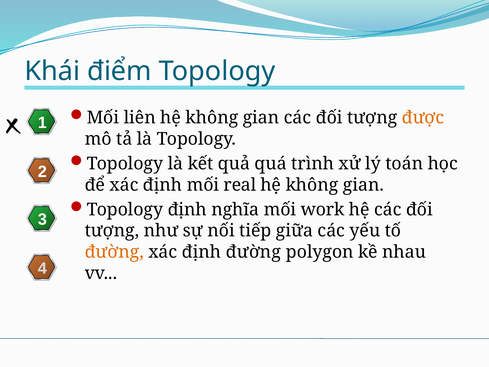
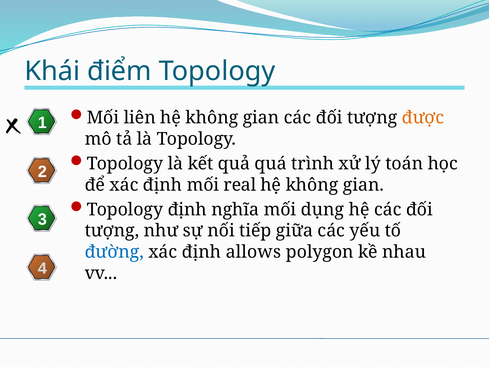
work: work -> dụng (322, 209)
đường colour: orange -> blue (114, 252)
định đường: đường -> allows (253, 252)
